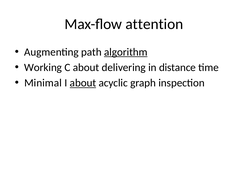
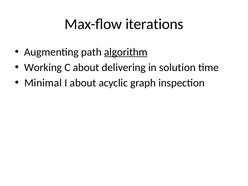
attention: attention -> iterations (154, 24)
distance: distance -> solution (177, 67)
about underline: present -> none (83, 83)
